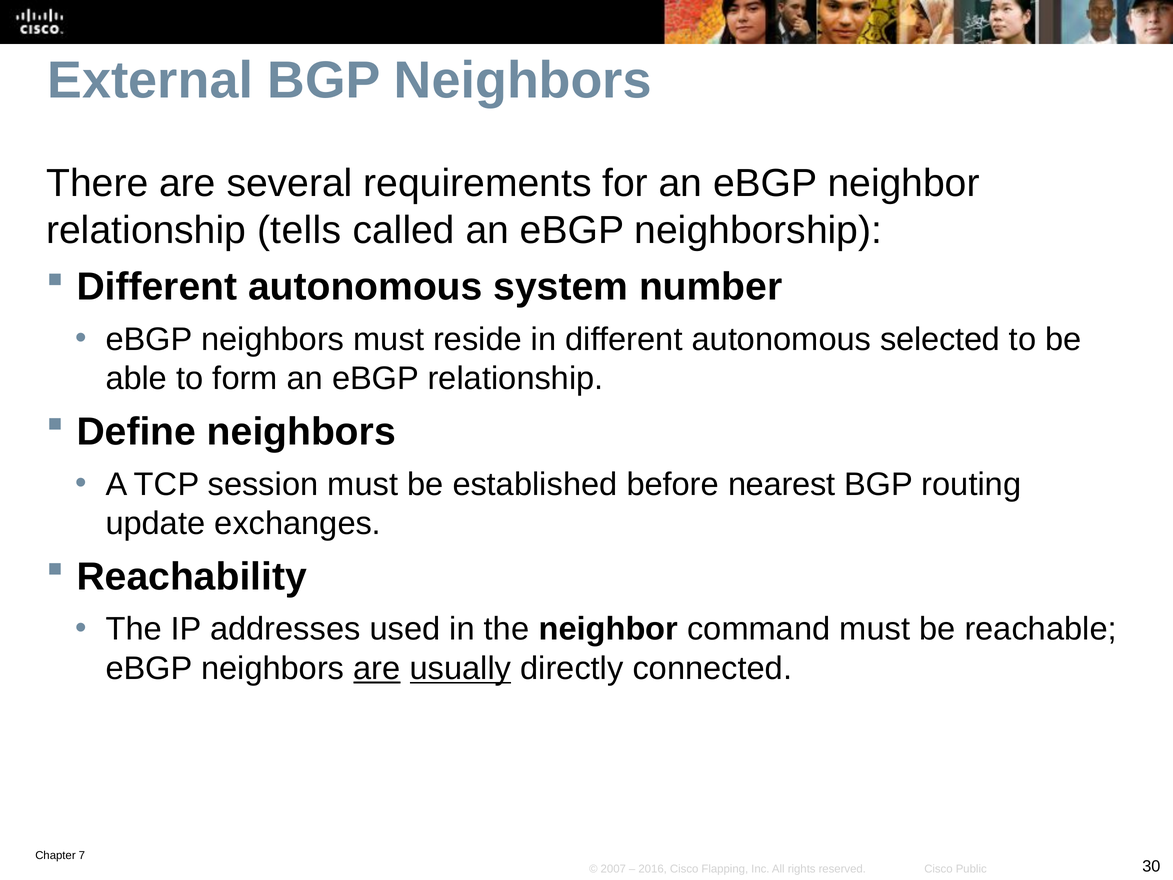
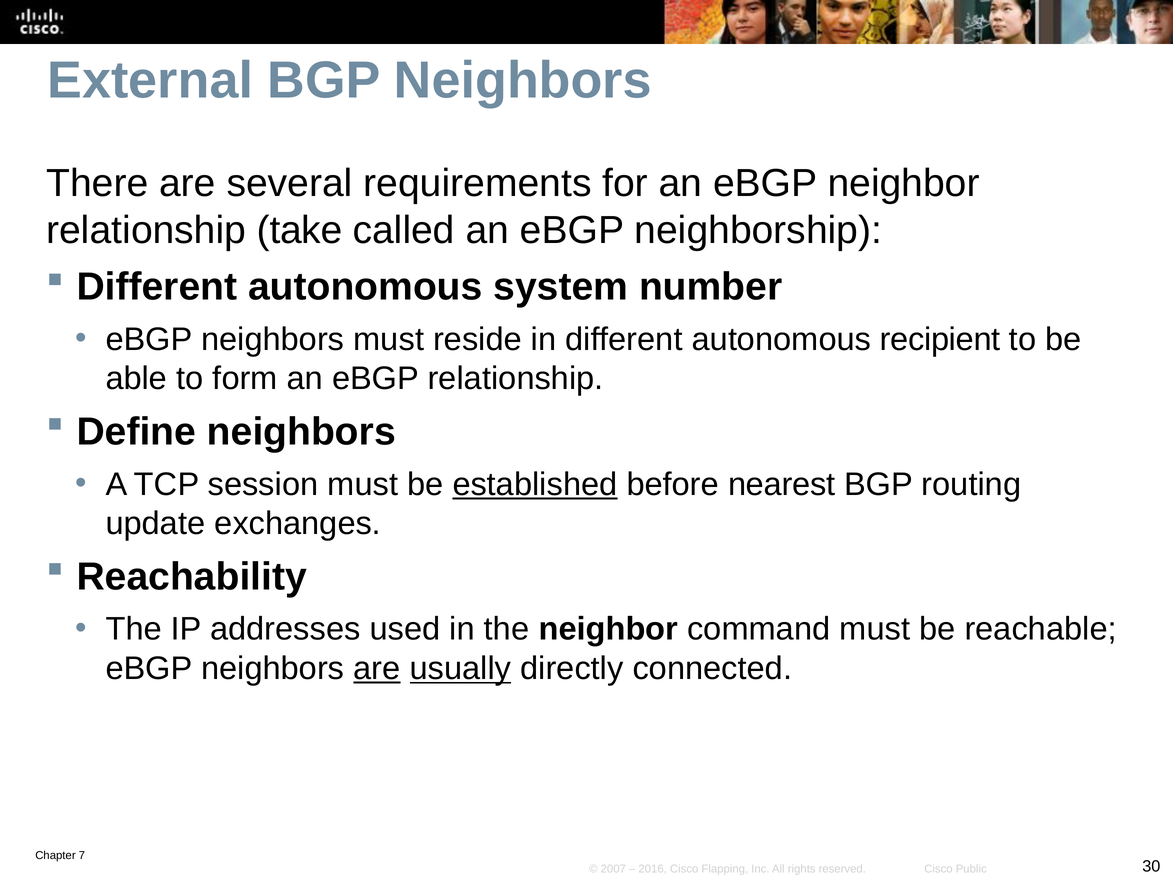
tells: tells -> take (300, 230)
selected: selected -> recipient (940, 339)
established underline: none -> present (535, 484)
